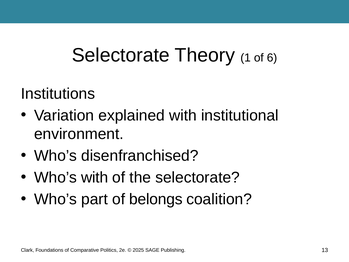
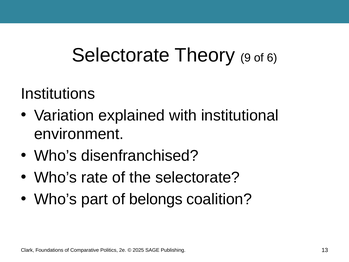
1: 1 -> 9 (246, 58)
Who’s with: with -> rate (95, 177)
